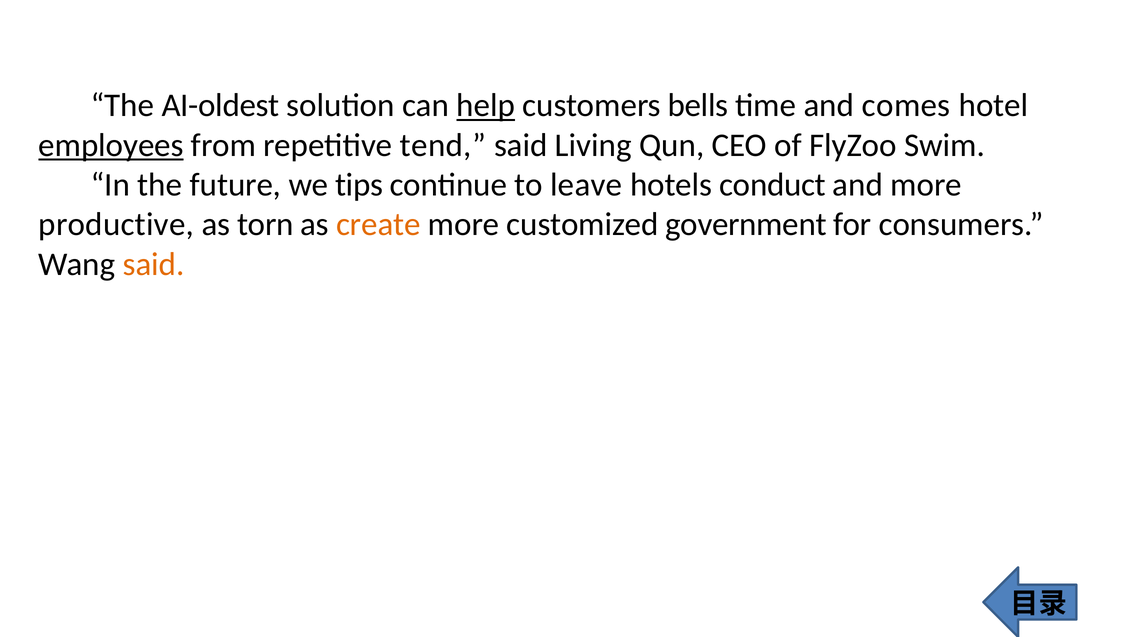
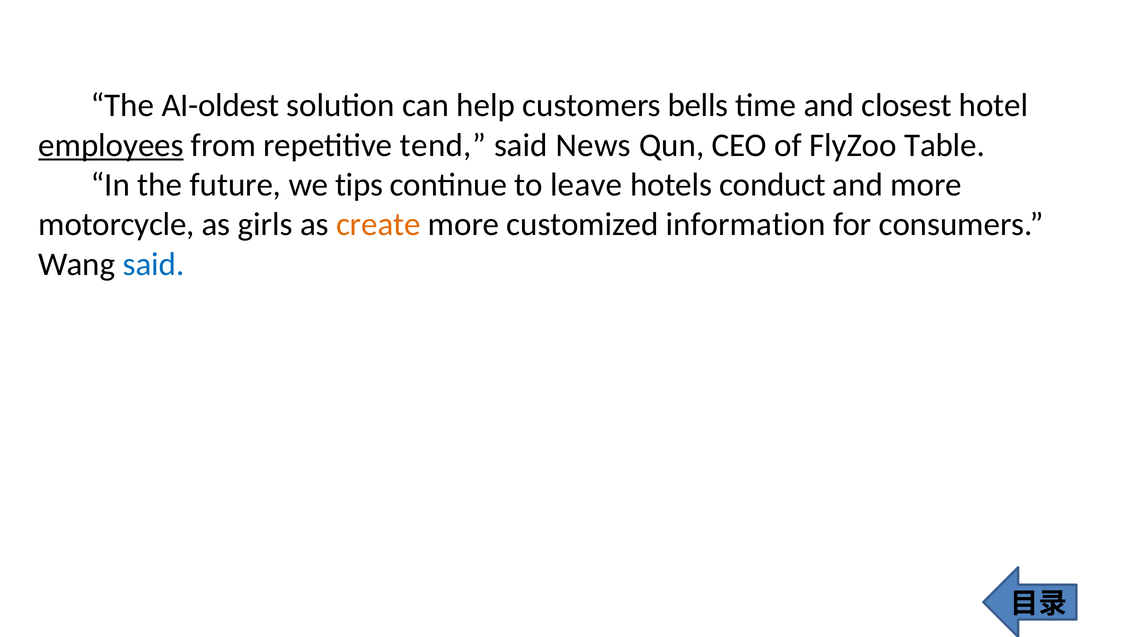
help underline: present -> none (486, 106)
comes: comes -> closest (907, 106)
Living: Living -> News (593, 145)
Swim: Swim -> Table (945, 145)
productive: productive -> motorcycle (116, 225)
torn: torn -> girls (265, 225)
government: government -> information (746, 225)
said colour: orange -> blue (154, 264)
